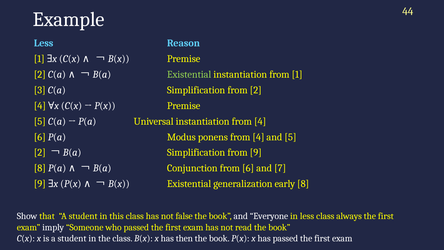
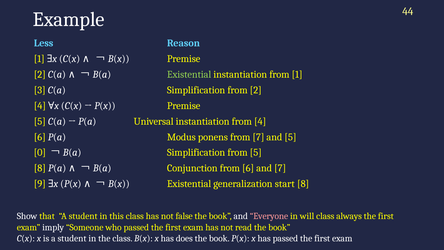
ponens from 4: 4 -> 7 (258, 137)
2: 2 -> 0 (40, 152)
from 9: 9 -> 5 (256, 152)
early: early -> start (285, 184)
Everyone colour: white -> pink (269, 216)
in less: less -> will (307, 216)
then: then -> does (184, 238)
